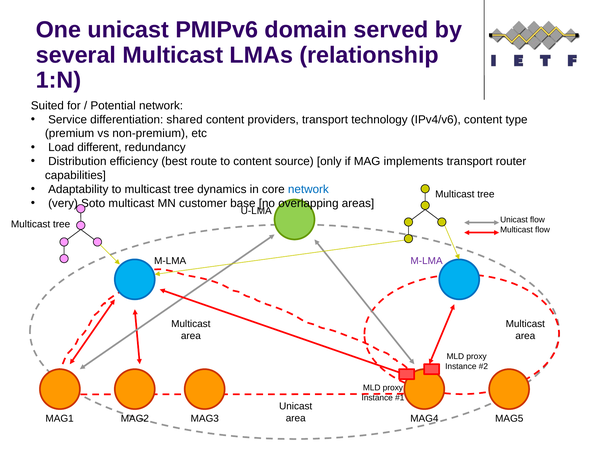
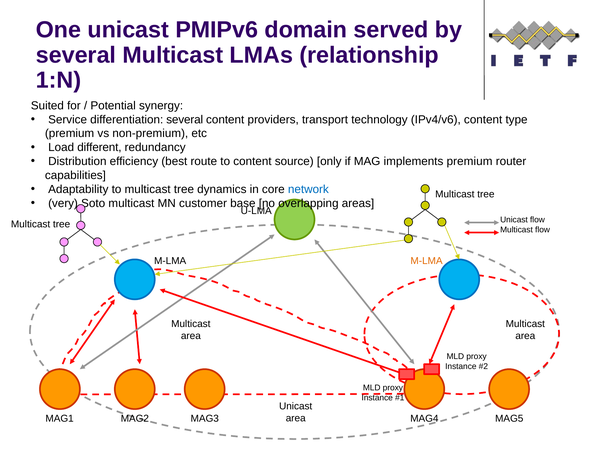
Potential network: network -> synergy (161, 106)
differentiation shared: shared -> several (185, 120)
implements transport: transport -> premium (470, 162)
M-LMA colour: purple -> orange (427, 261)
